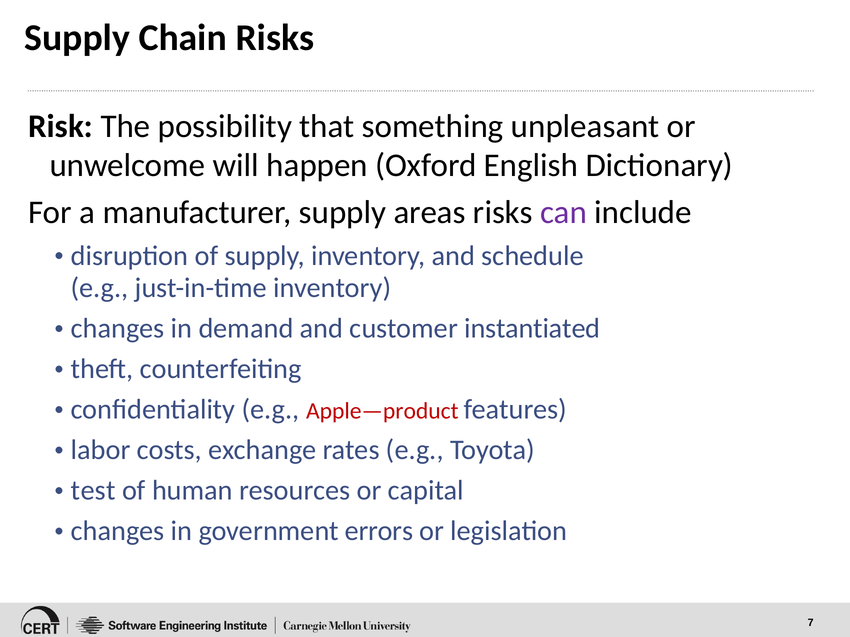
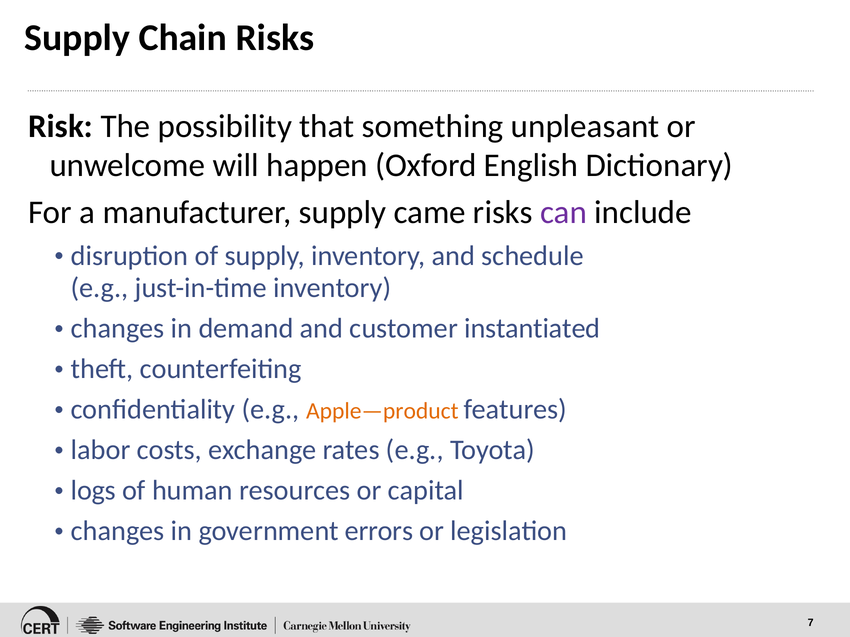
areas: areas -> came (430, 212)
Apple—product colour: red -> orange (382, 411)
test: test -> logs (93, 491)
